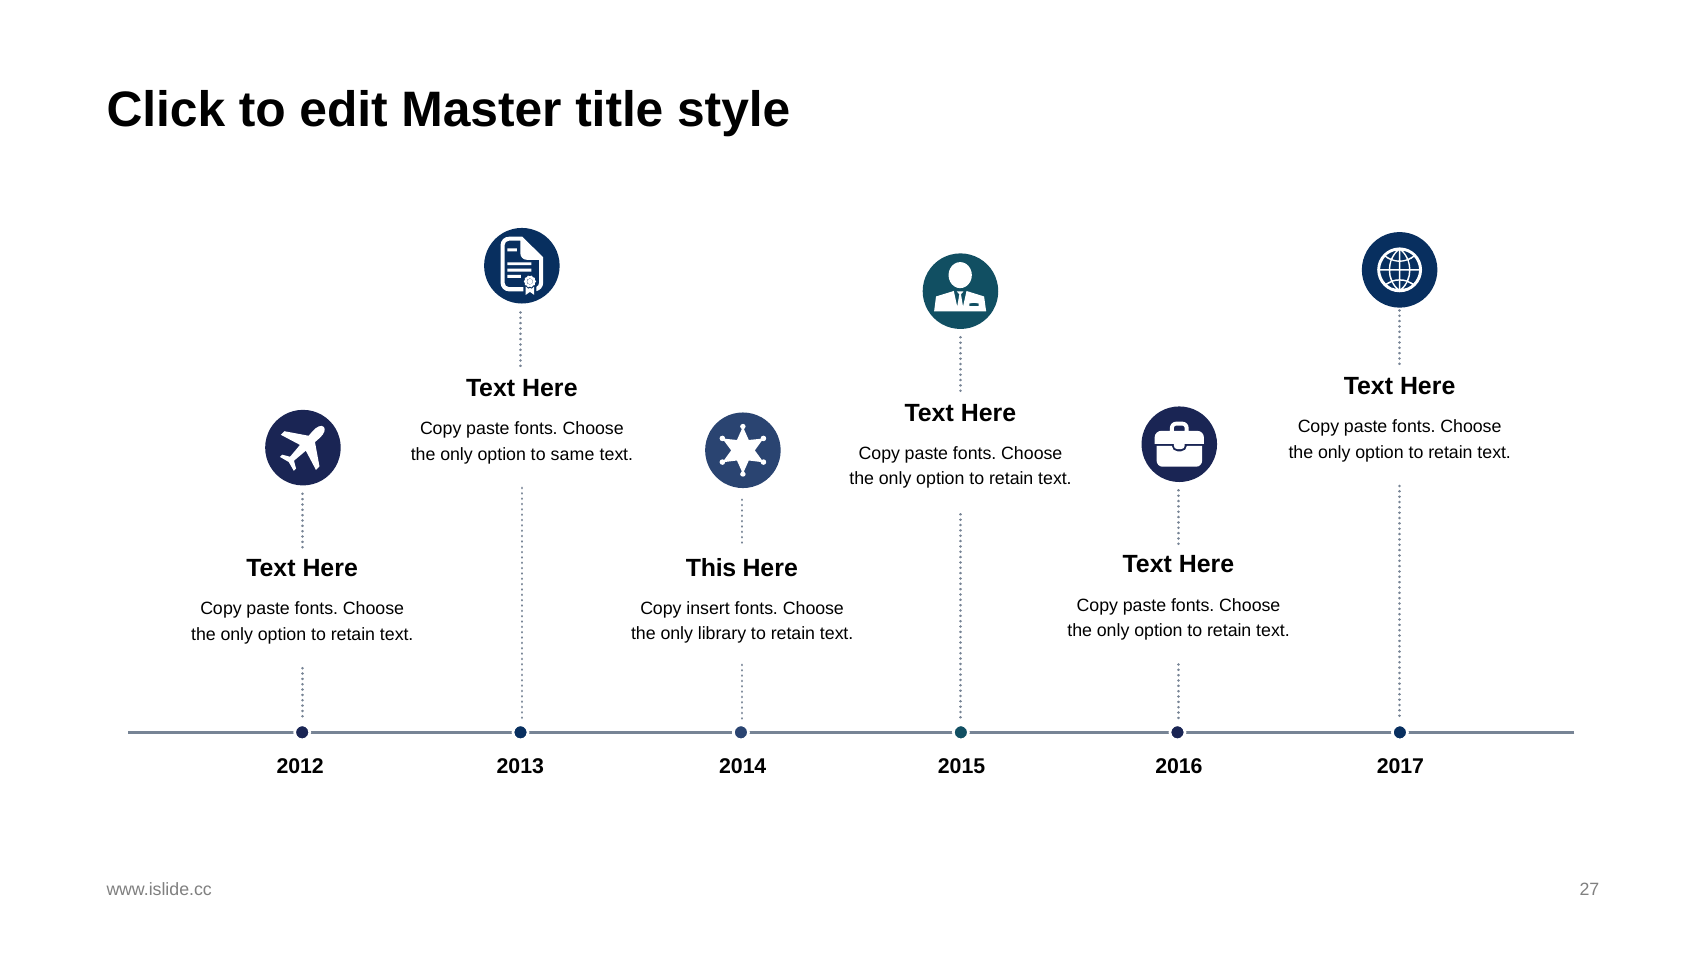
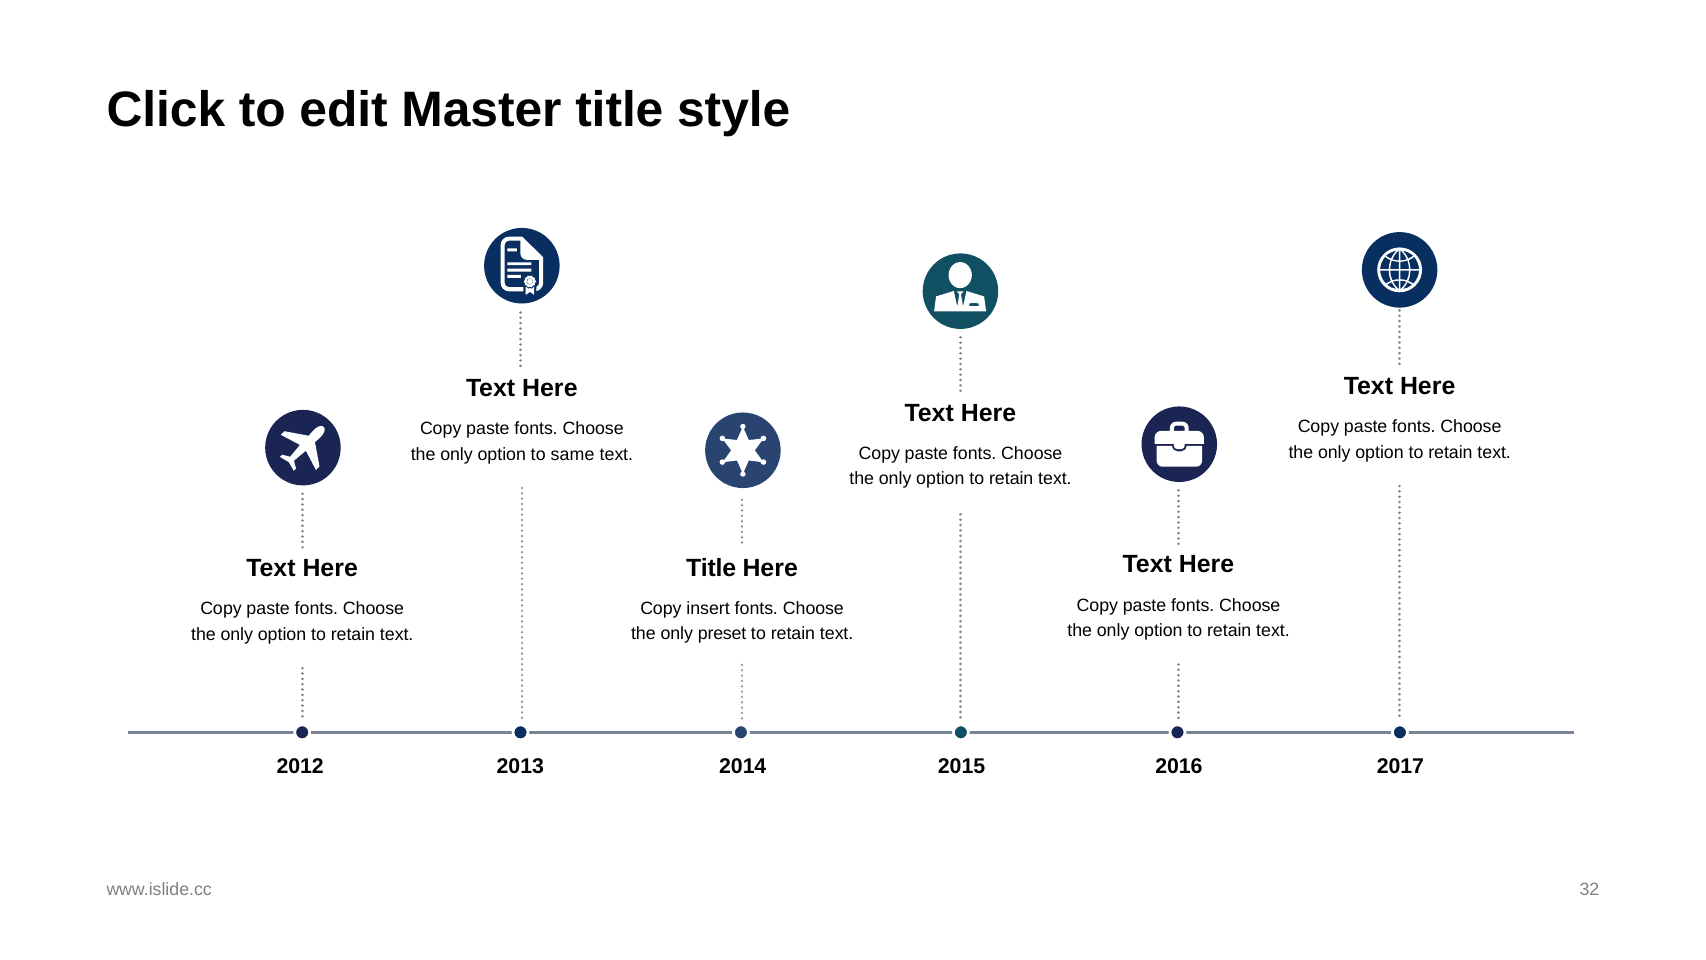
This: This -> Title (711, 568)
library: library -> preset (722, 634)
27: 27 -> 32 (1589, 889)
